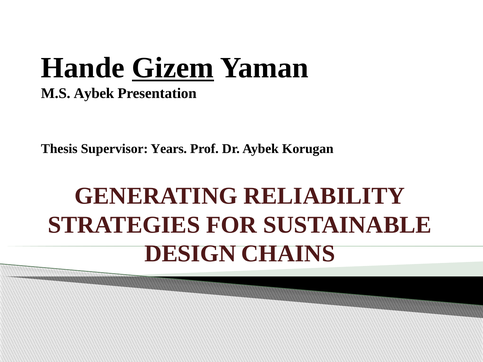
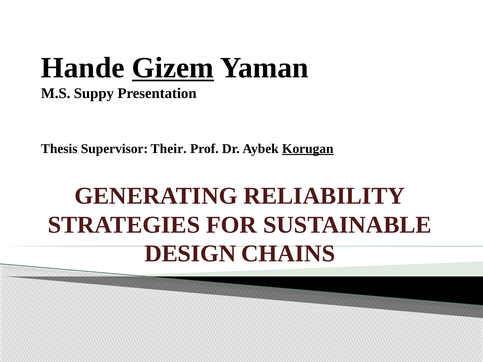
M.S Aybek: Aybek -> Suppy (94, 93)
Years: Years -> Their (169, 149)
Korugan underline: none -> present (308, 149)
